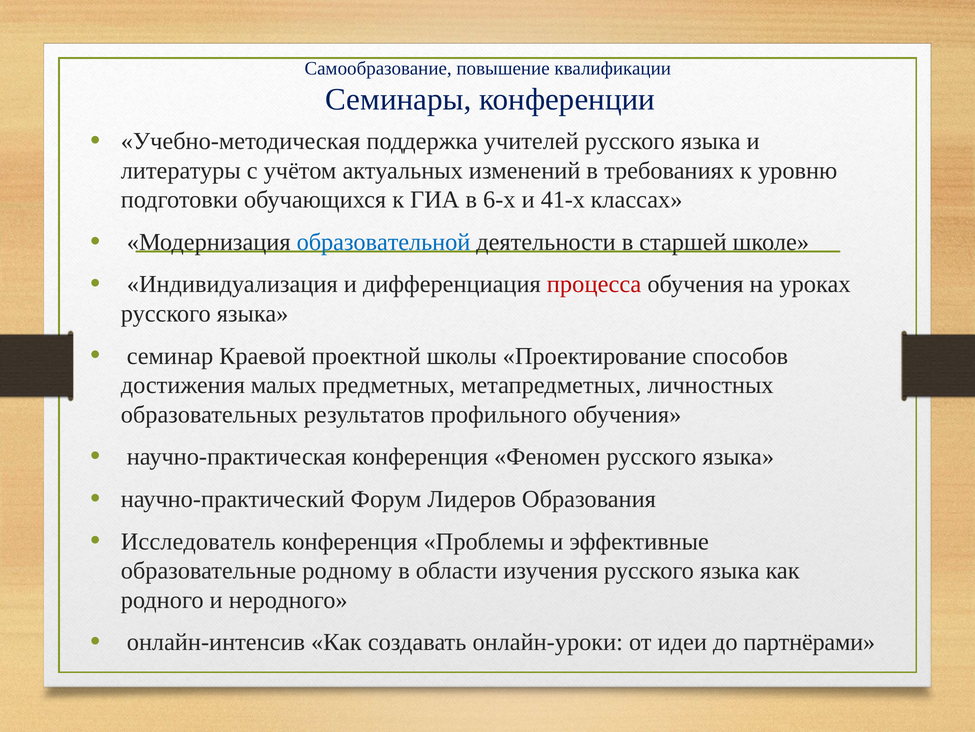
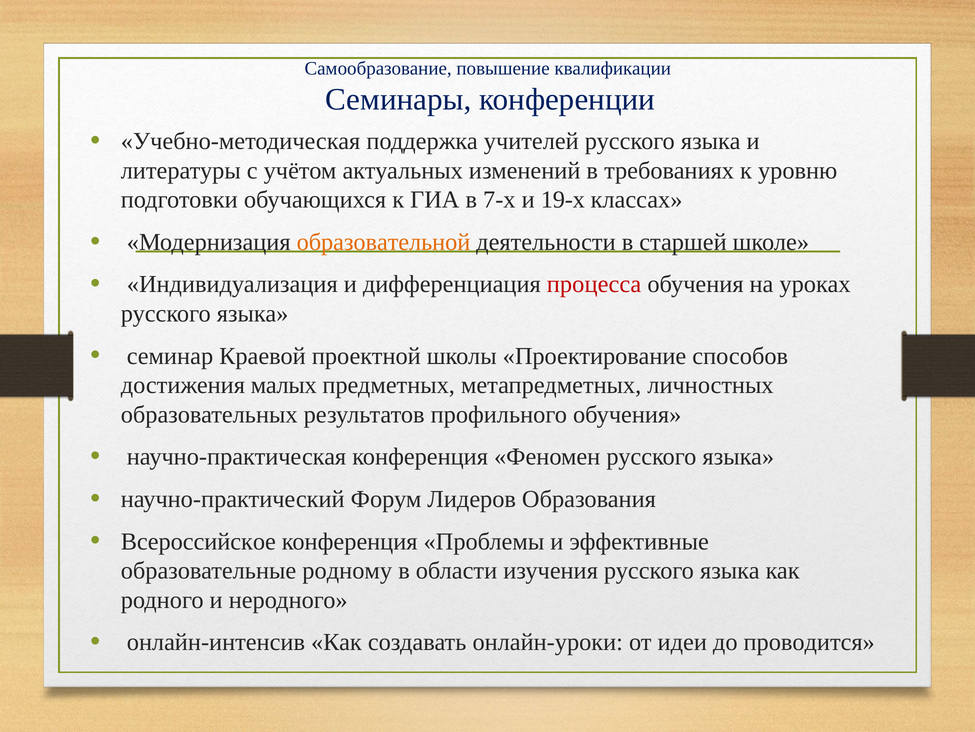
6-х: 6-х -> 7-х (499, 200)
41-х: 41-х -> 19-х (563, 200)
образовательной colour: blue -> orange (383, 242)
Исследователь: Исследователь -> Всероссийское (198, 541)
партнёрами: партнёрами -> проводится (809, 642)
